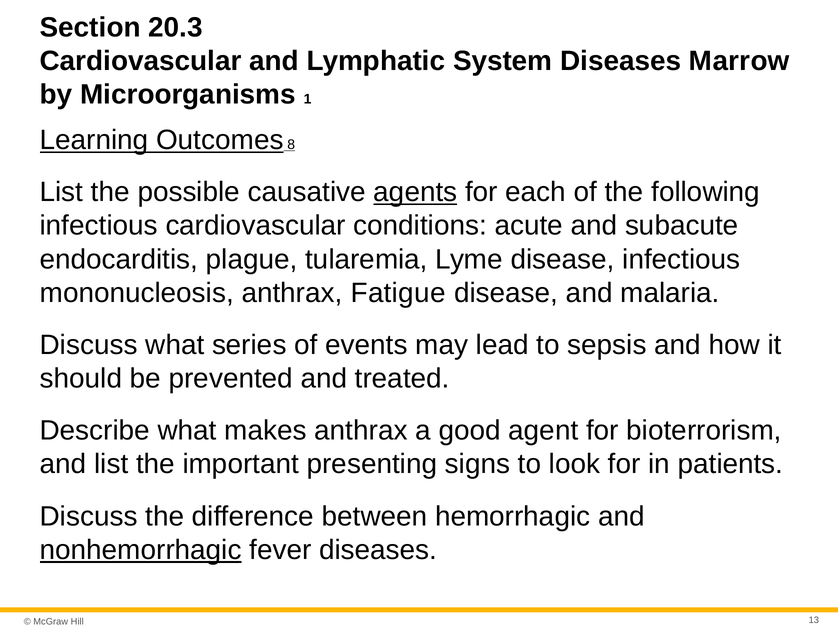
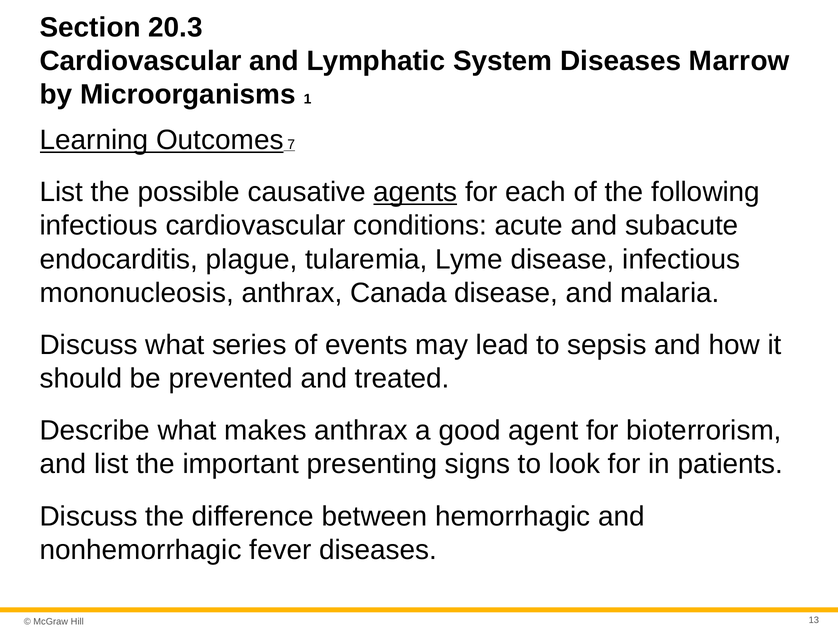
8: 8 -> 7 (291, 145)
Fatigue: Fatigue -> Canada (398, 293)
nonhemorrhagic underline: present -> none (141, 550)
